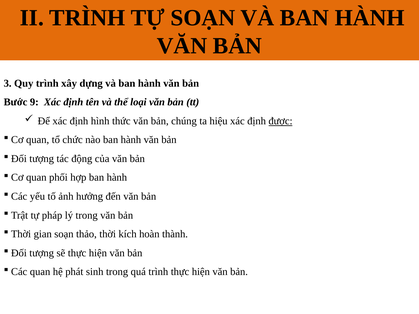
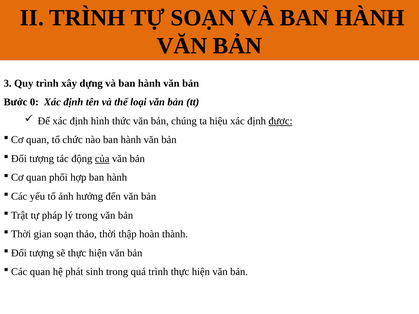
9: 9 -> 0 (34, 102)
của underline: none -> present (102, 159)
kích: kích -> thập (128, 234)
